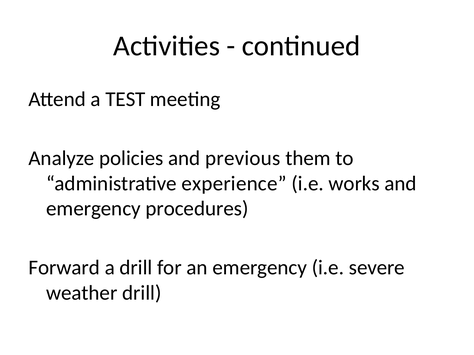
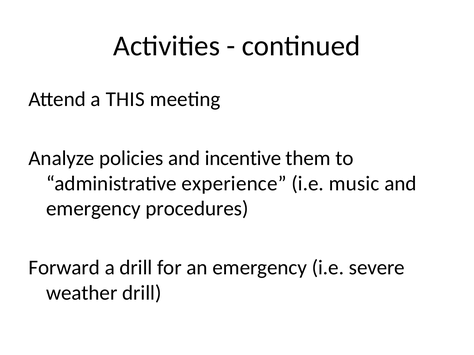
TEST: TEST -> THIS (125, 99)
previous: previous -> incentive (243, 158)
works: works -> music (354, 184)
